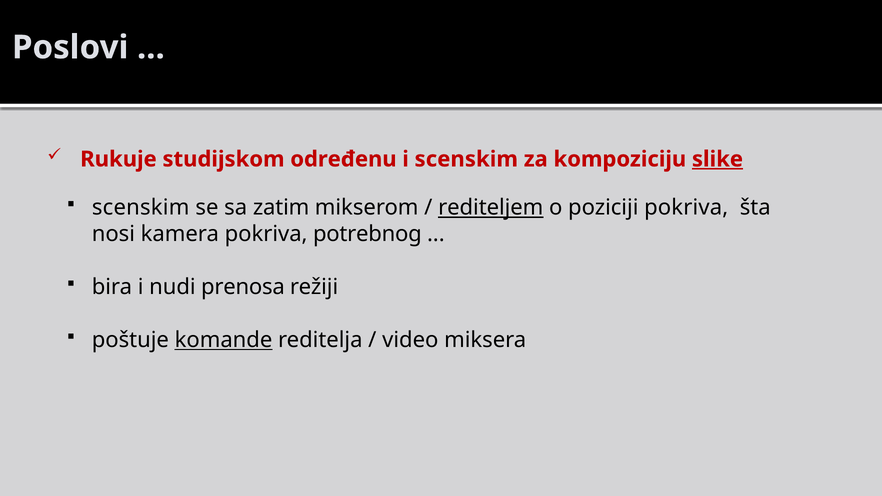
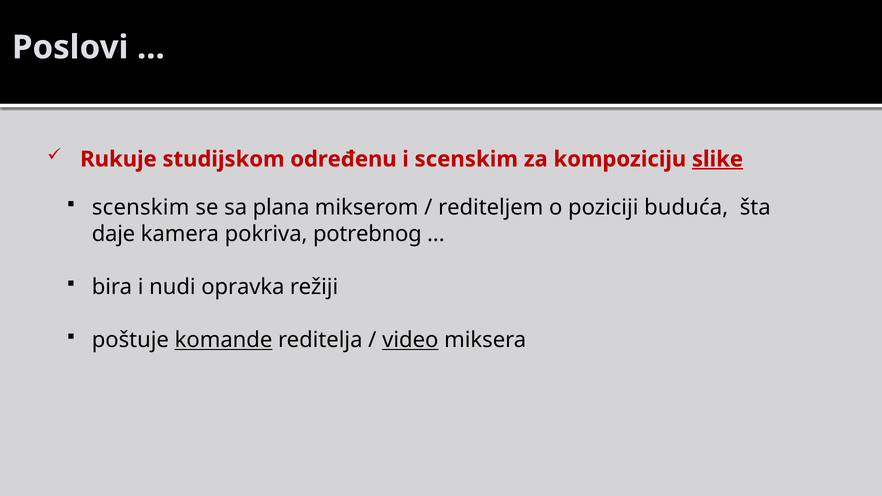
zatim: zatim -> plana (281, 208)
rediteljem underline: present -> none (491, 208)
poziciji pokriva: pokriva -> buduća (686, 208)
nosi: nosi -> daje (113, 234)
prenosa: prenosa -> opravka (243, 287)
video underline: none -> present (410, 340)
